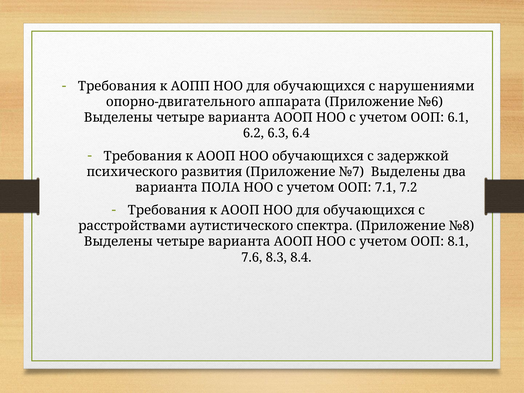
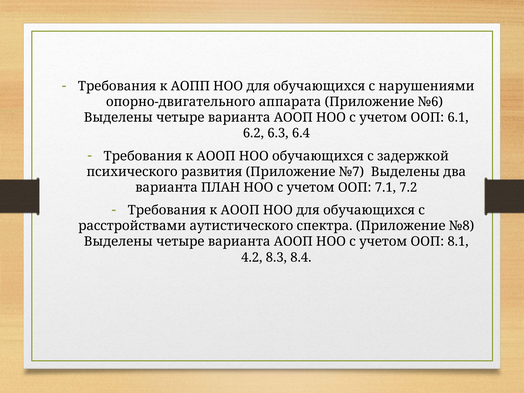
ПОЛА: ПОЛА -> ПЛАН (221, 187)
7.6: 7.6 -> 4.2 (252, 257)
